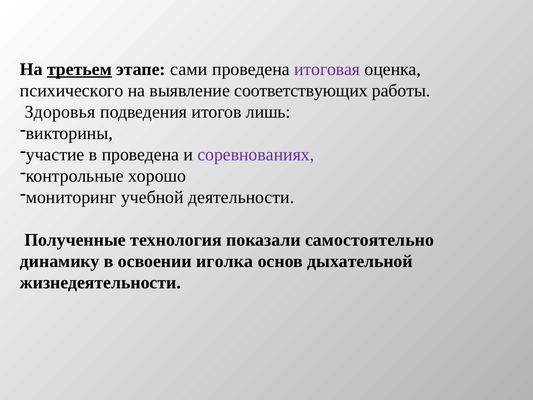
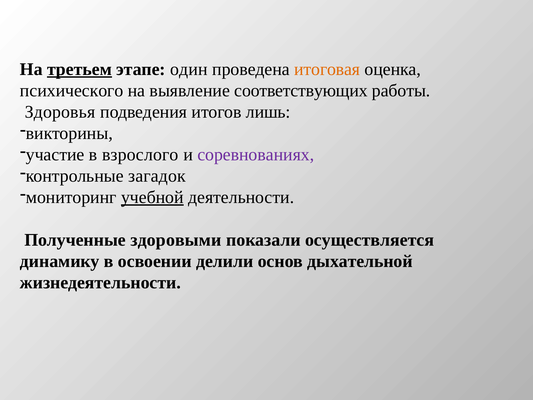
сами: сами -> один (189, 69)
итоговая colour: purple -> orange (327, 69)
в проведена: проведена -> взрослого (140, 155)
хорошо: хорошо -> загадок (157, 176)
учебной underline: none -> present (152, 197)
технология: технология -> здоровыми (176, 240)
самостоятельно: самостоятельно -> осуществляется (370, 240)
иголка: иголка -> делили (225, 261)
